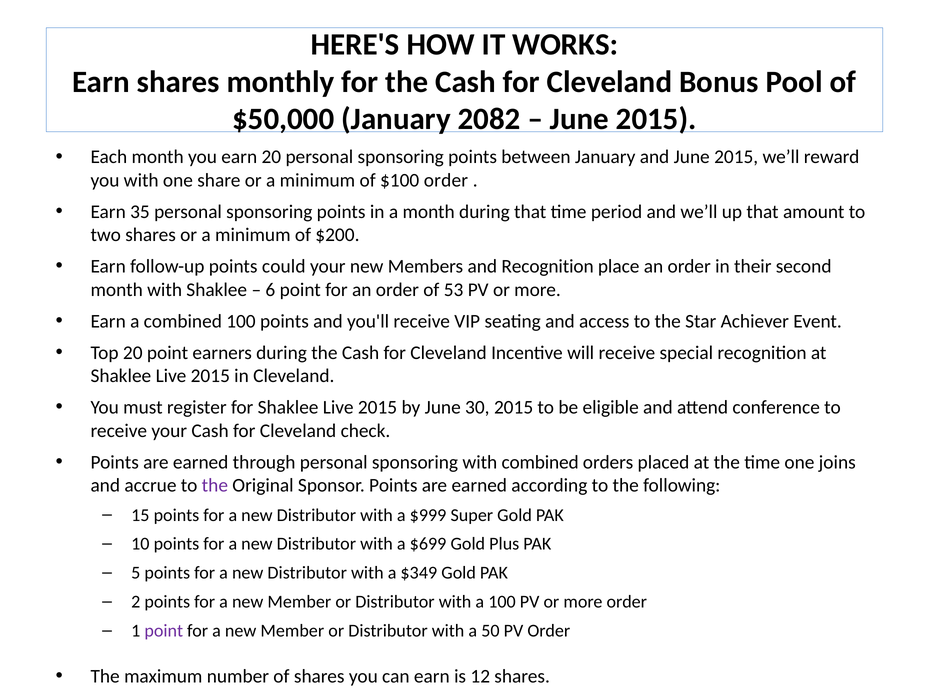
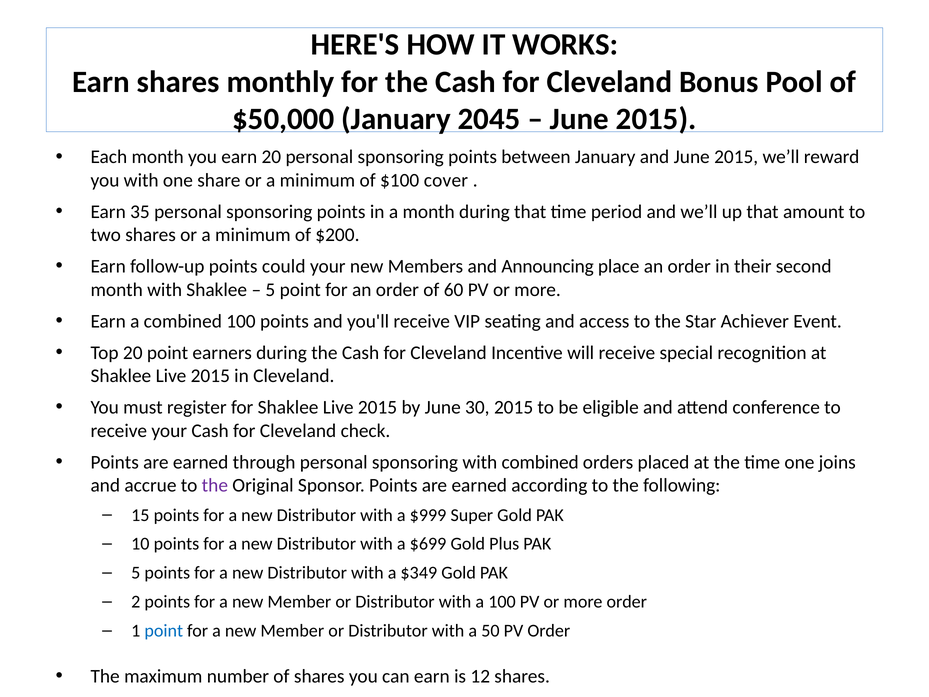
2082: 2082 -> 2045 (489, 119)
$100 order: order -> cover (446, 180)
and Recognition: Recognition -> Announcing (548, 266)
6: 6 -> 5 (270, 290)
53: 53 -> 60 (454, 290)
point colour: purple -> blue (164, 631)
